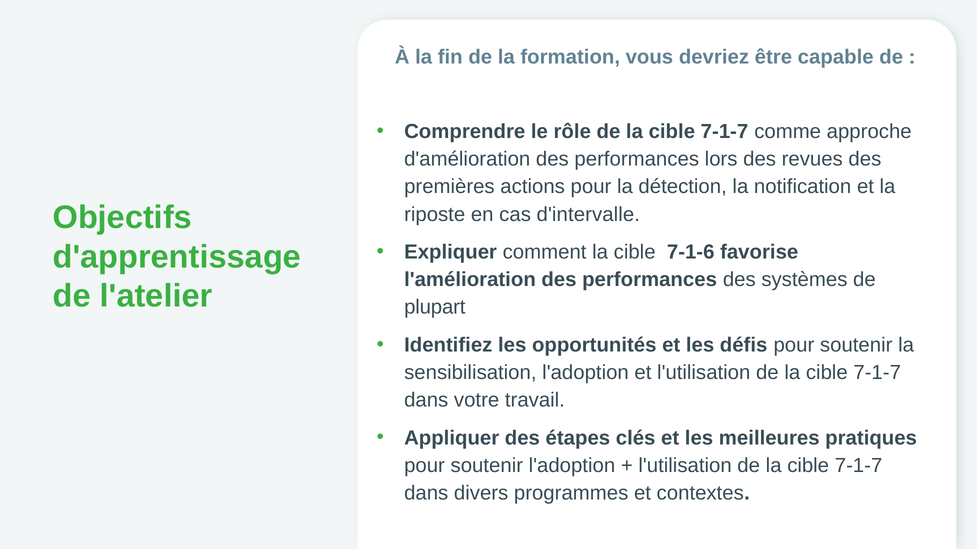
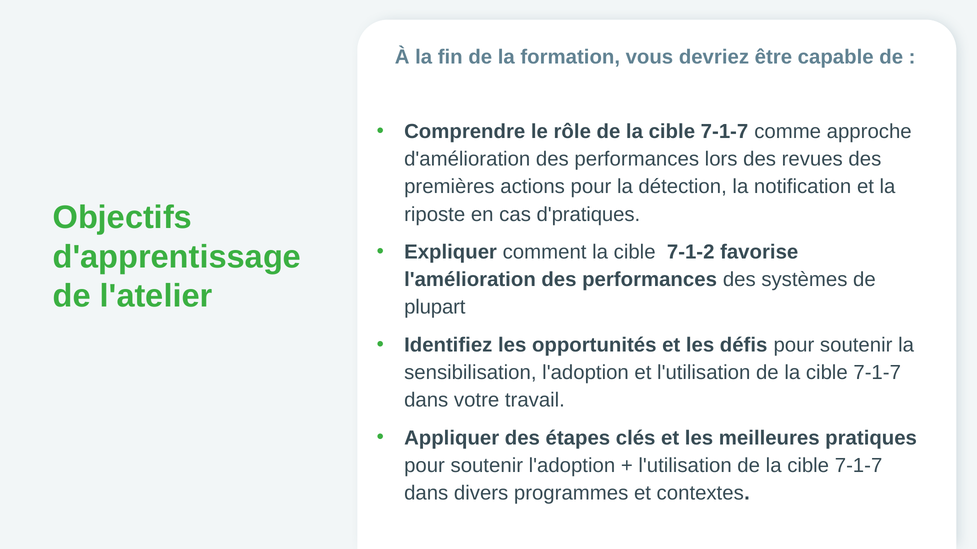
d'intervalle: d'intervalle -> d'pratiques (588, 215)
7-1-6: 7-1-6 -> 7-1-2 (691, 252)
